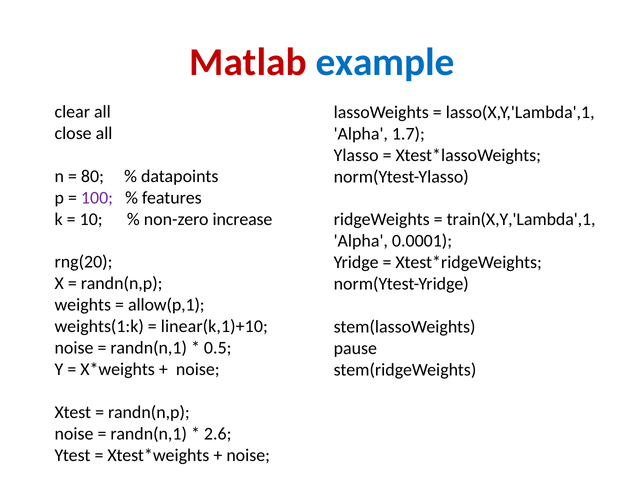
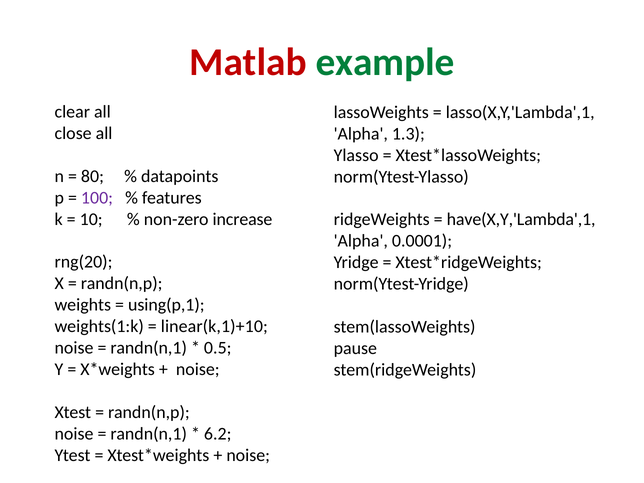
example colour: blue -> green (385, 62)
1.7: 1.7 -> 1.3 (408, 134)
train(X,Y,'Lambda',1: train(X,Y,'Lambda',1 -> have(X,Y,'Lambda',1 (521, 220)
allow(p,1: allow(p,1 -> using(p,1 (166, 305)
2.6: 2.6 -> 6.2 (218, 434)
